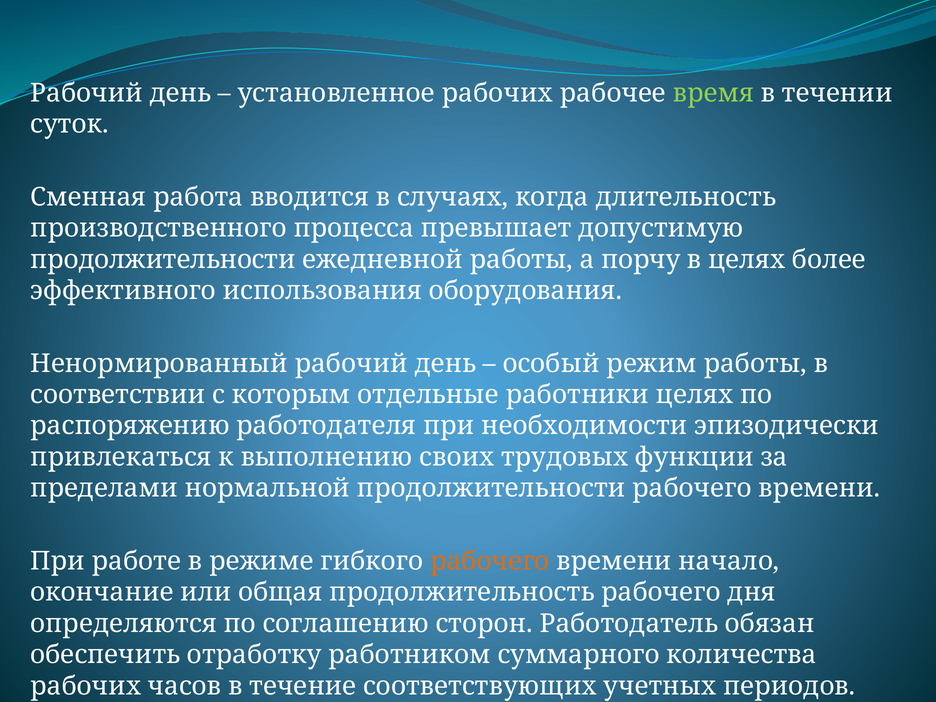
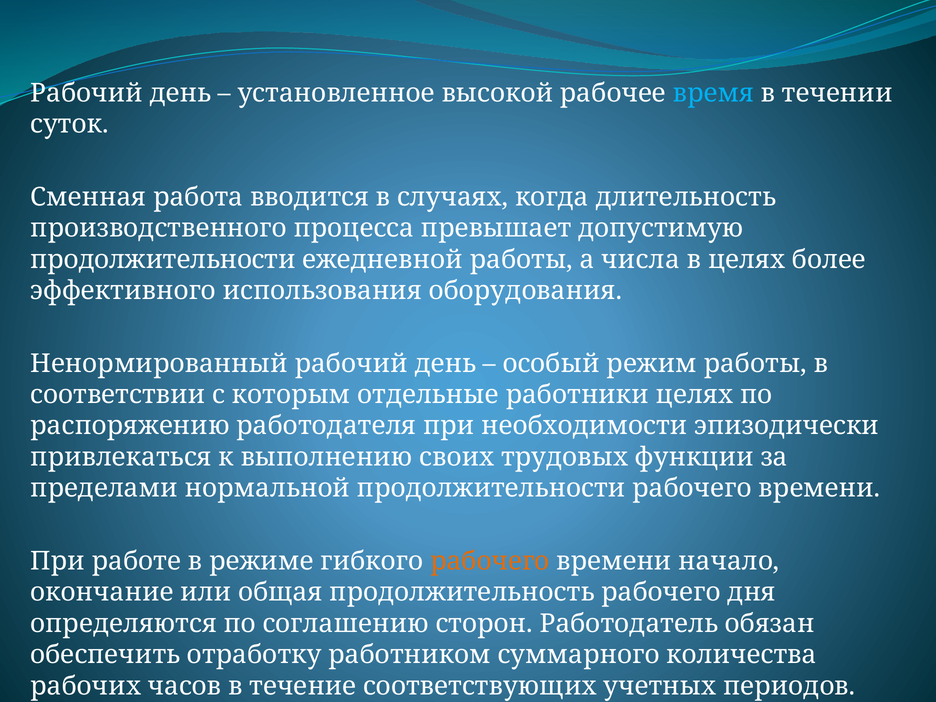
установленное рабочих: рабочих -> высокой (497, 93)
время colour: light green -> light blue (713, 93)
порчу: порчу -> числа (641, 259)
